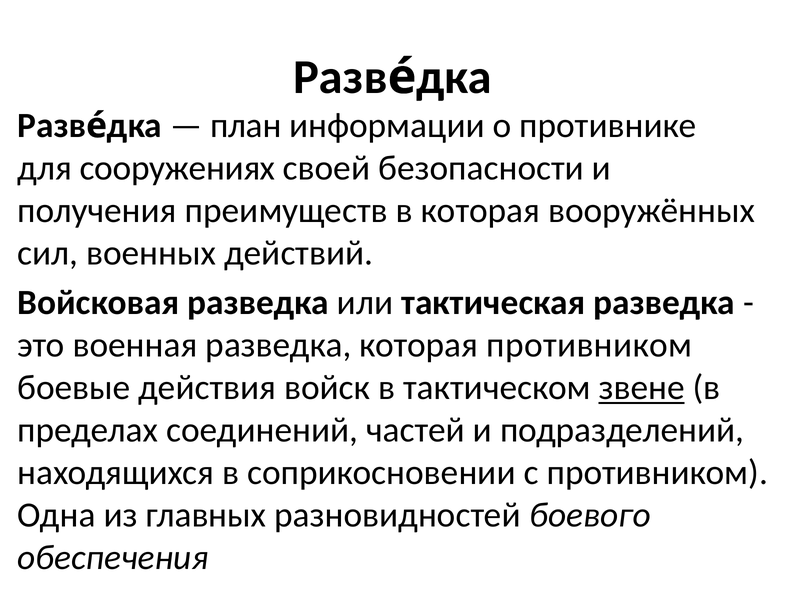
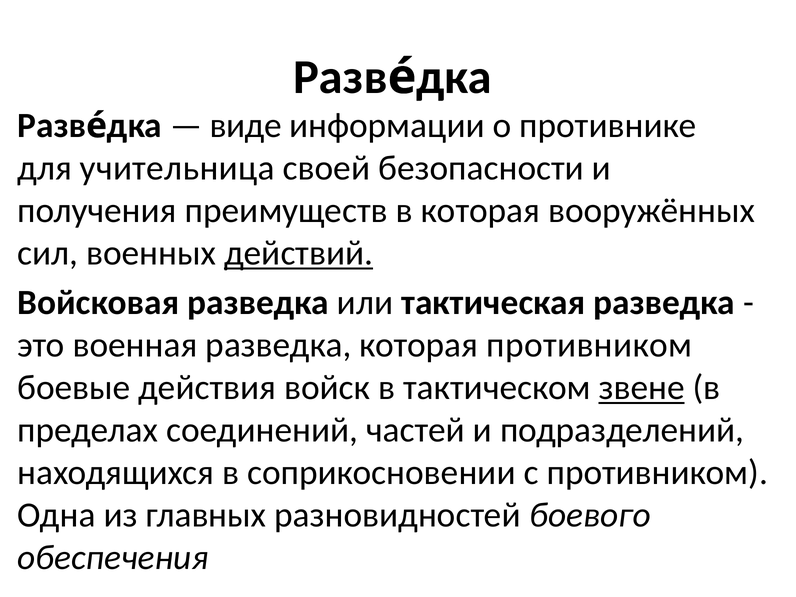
план: план -> виде (246, 126)
сооружениях: сооружениях -> учительница (177, 168)
действий underline: none -> present (299, 253)
